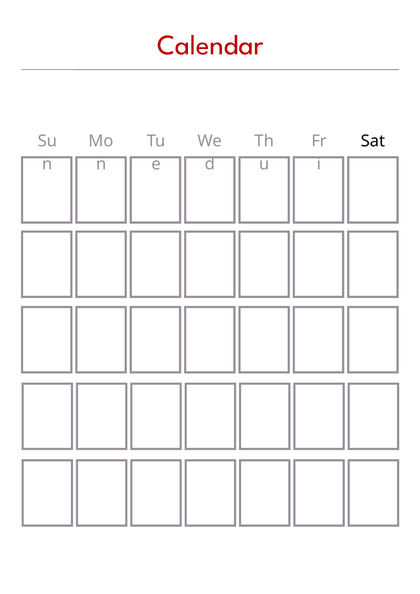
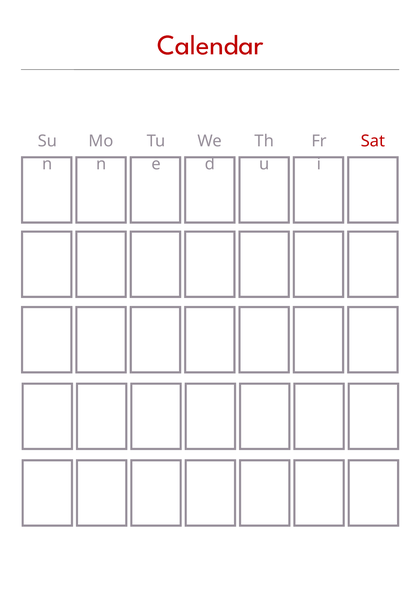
Sat colour: black -> red (373, 141)
